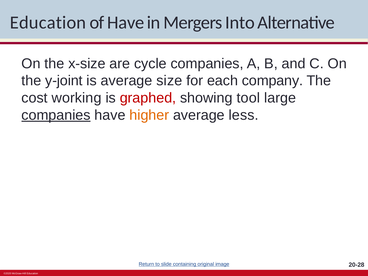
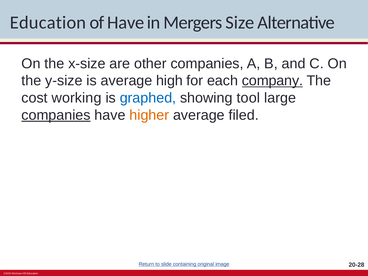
Into: Into -> Size (240, 23)
cycle: cycle -> other (150, 64)
y-joint: y-joint -> y-size (64, 81)
size: size -> high (169, 81)
company underline: none -> present (272, 81)
graphed colour: red -> blue (148, 98)
less: less -> filed (244, 115)
